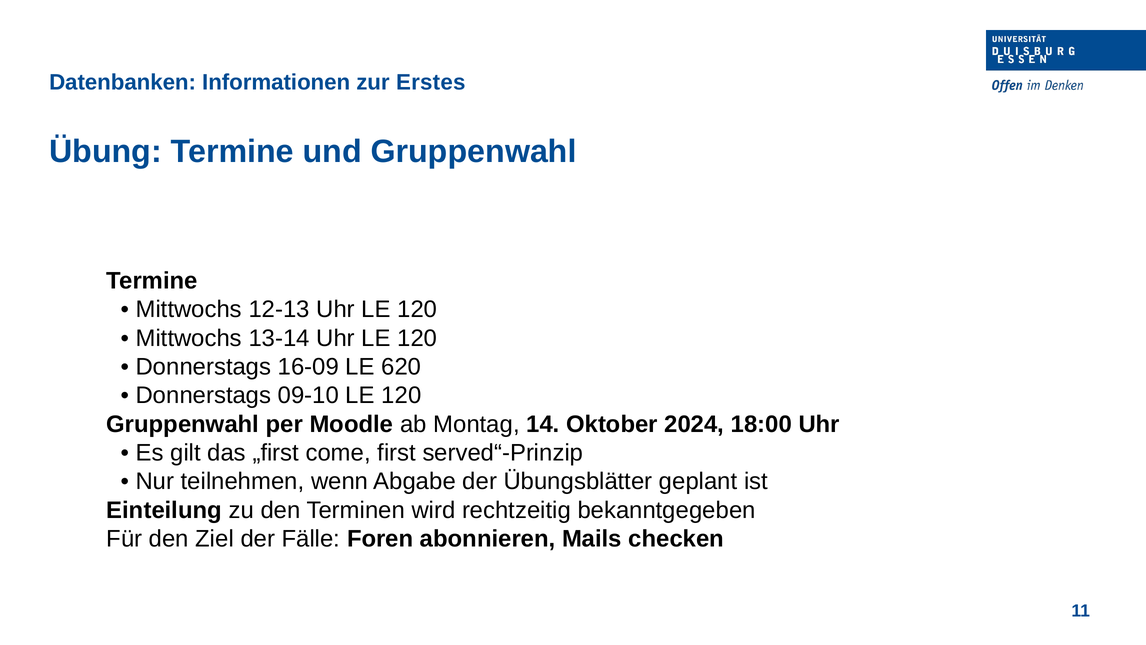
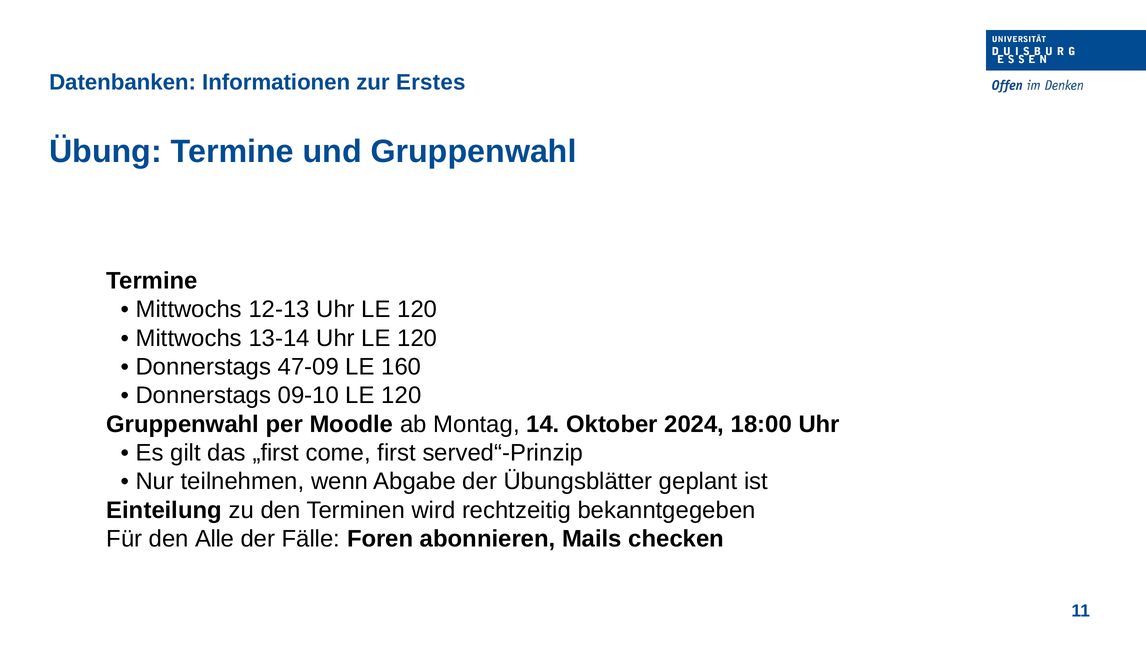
16-09: 16-09 -> 47-09 (308, 367)
620: 620 -> 160 (401, 367)
Ziel: Ziel -> Alle (215, 539)
